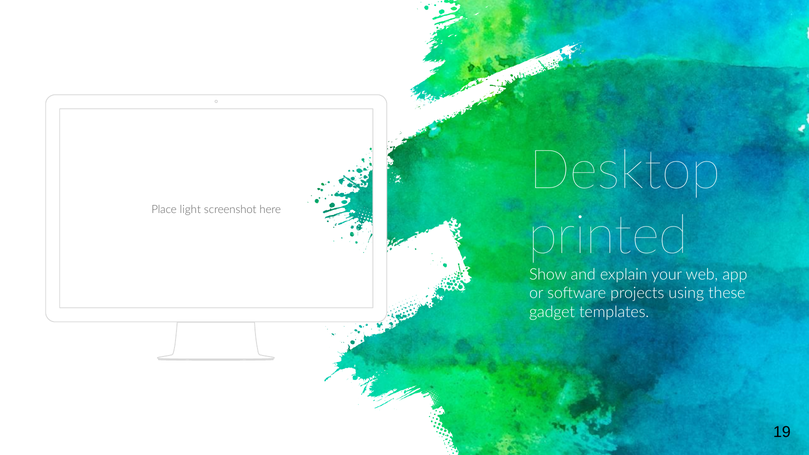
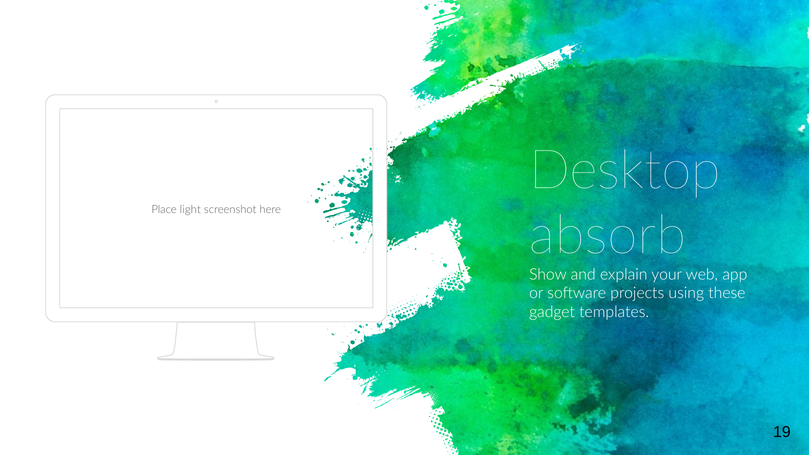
printed: printed -> absorb (608, 235)
